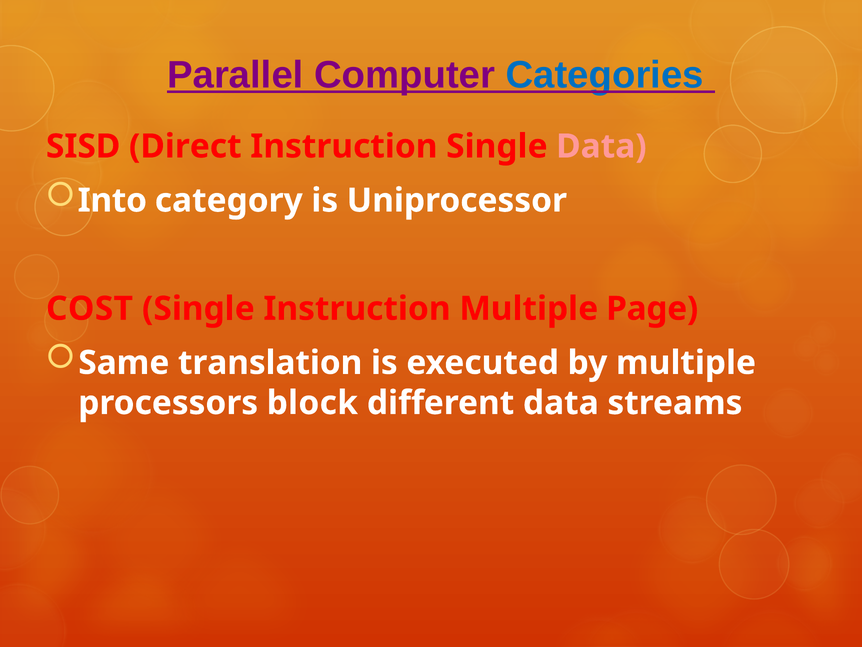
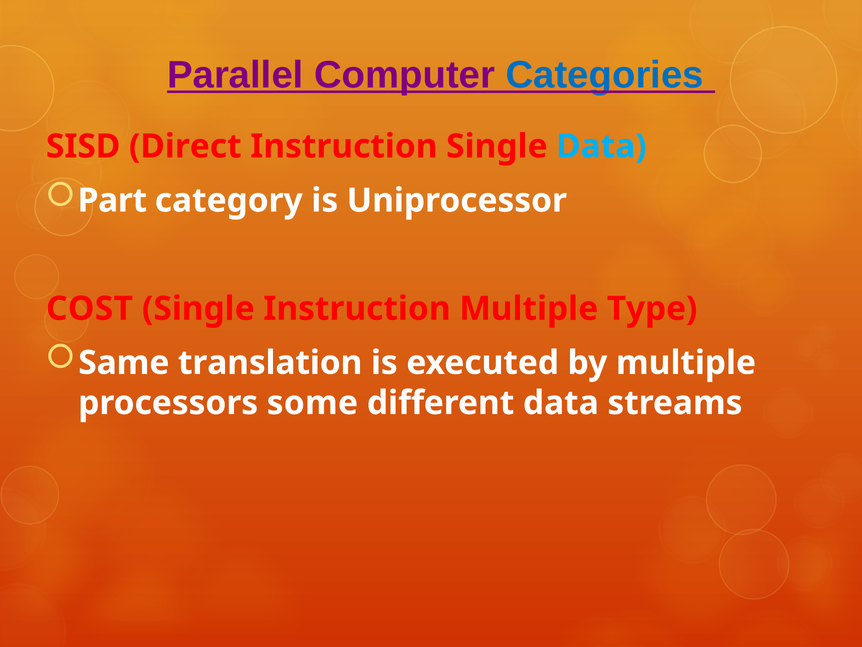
Data colour: pink -> light blue (601, 146)
Into: Into -> Part (112, 200)
Page: Page -> Type (652, 308)
block: block -> some (312, 403)
